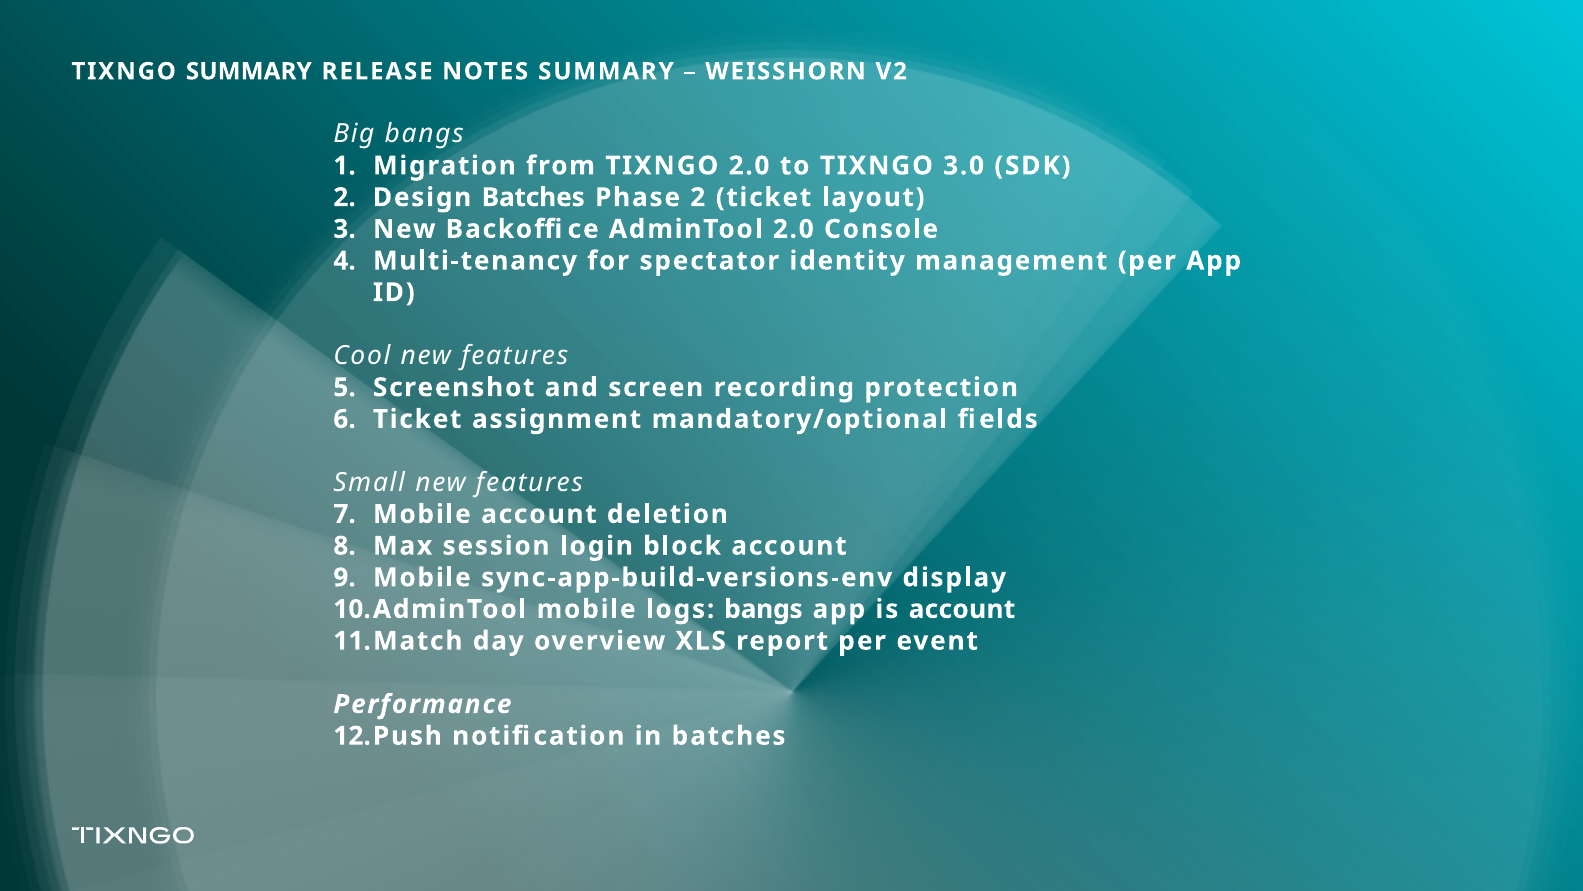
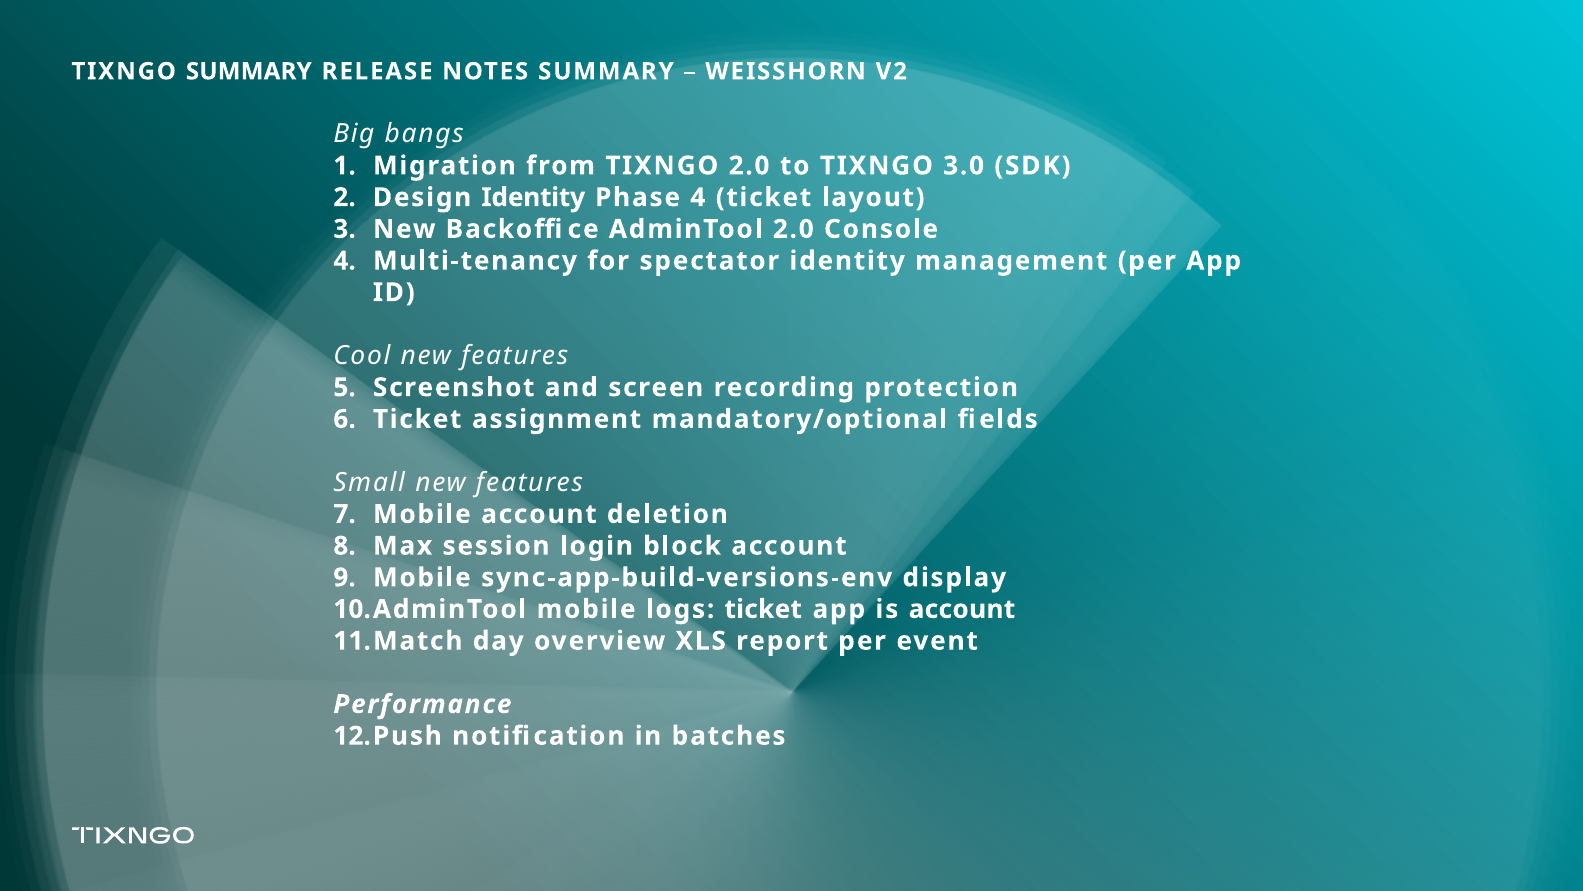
Design Batches: Batches -> Identity (533, 197)
Phase 2: 2 -> 4 (698, 197)
logs bangs: bangs -> ticket (763, 609)
